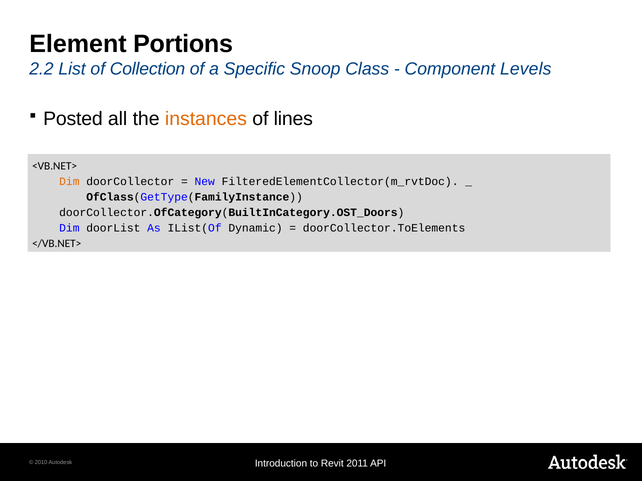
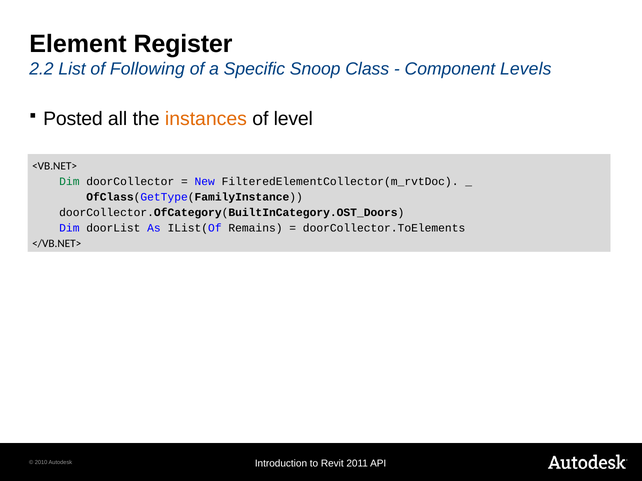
Portions: Portions -> Register (183, 44)
Collection: Collection -> Following (147, 69)
lines: lines -> level (293, 119)
Dim colour: orange -> green (69, 182)
Dynamic: Dynamic -> Remains (255, 228)
